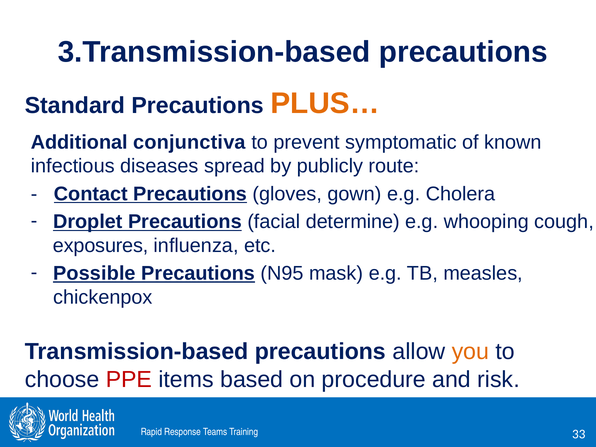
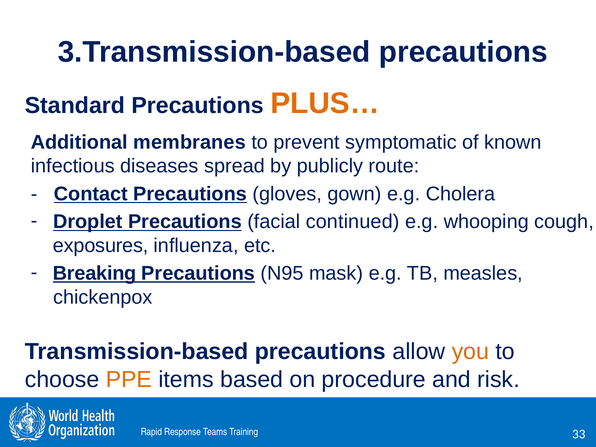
conjunctiva: conjunctiva -> membranes (190, 142)
determine: determine -> continued (353, 222)
Possible: Possible -> Breaking (95, 273)
PPE colour: red -> orange (129, 379)
